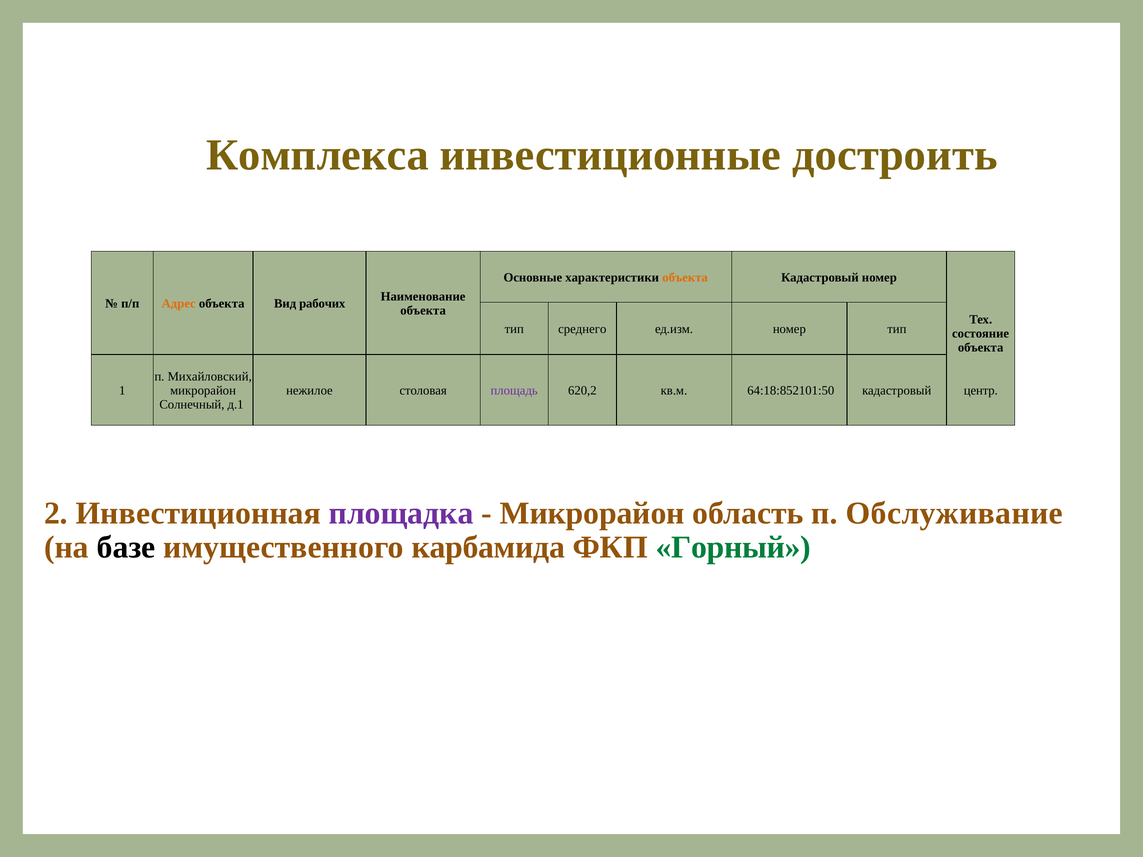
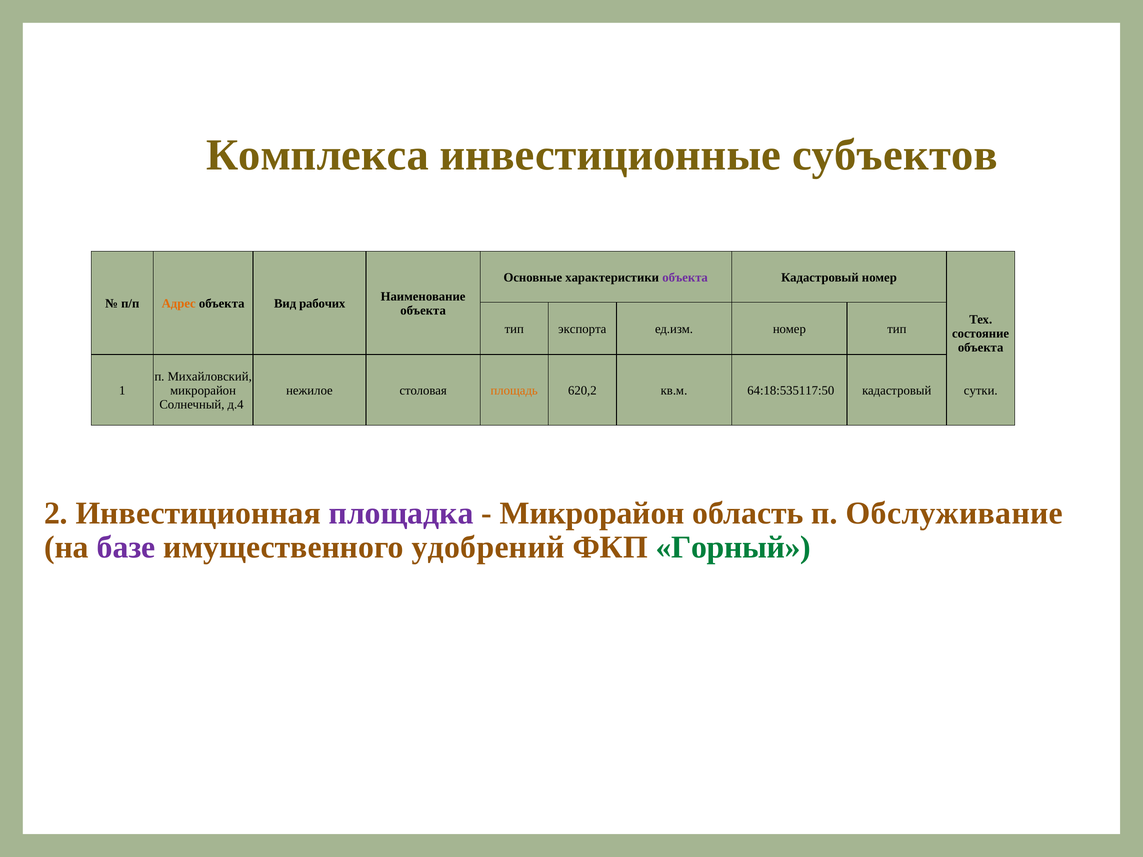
достроить: достроить -> субъектов (895, 155)
объекта colour: orange -> purple (685, 277)
среднего: среднего -> экспорта (582, 329)
площадь colour: purple -> orange (514, 391)
64:18:852101:50: 64:18:852101:50 -> 64:18:535117:50 (791, 391)
центр: центр -> сутки (981, 391)
д.1: д.1 -> д.4 (236, 405)
базе colour: black -> purple (126, 548)
карбамида: карбамида -> удобрений (488, 548)
